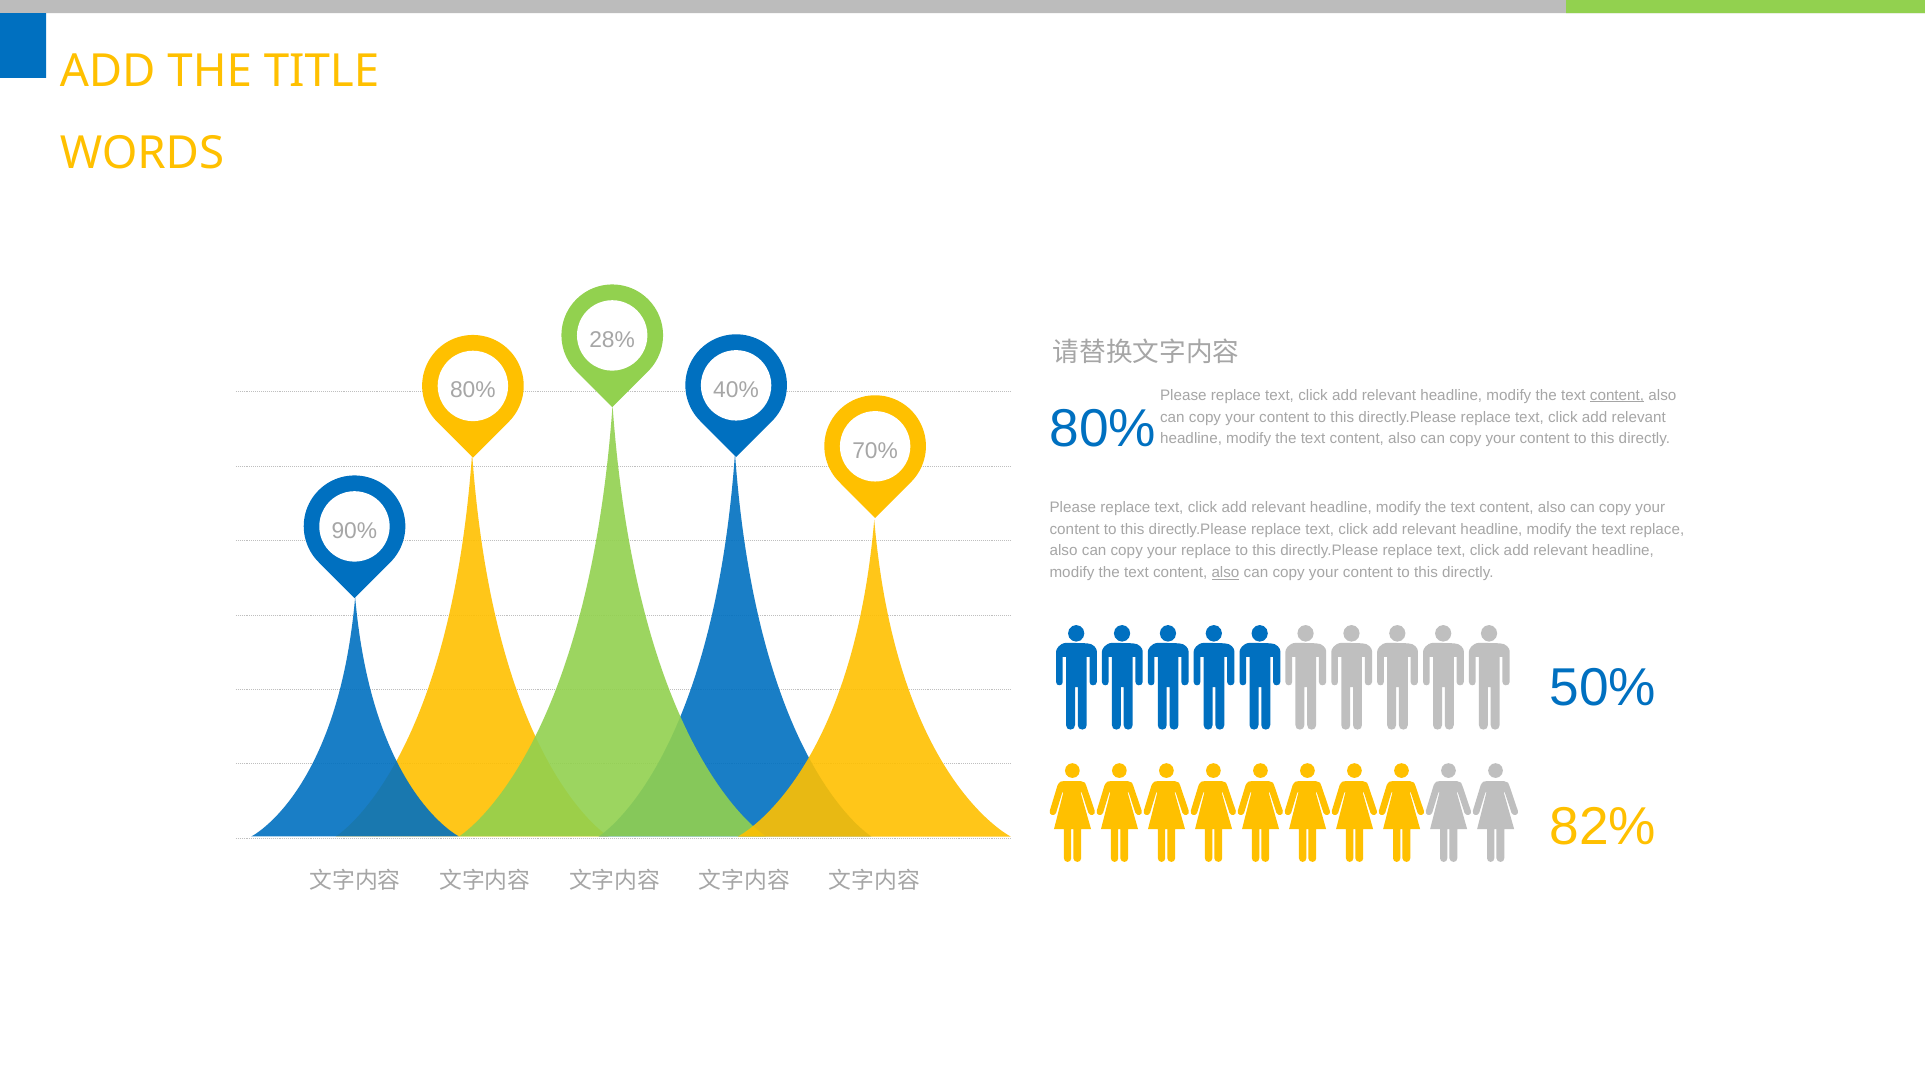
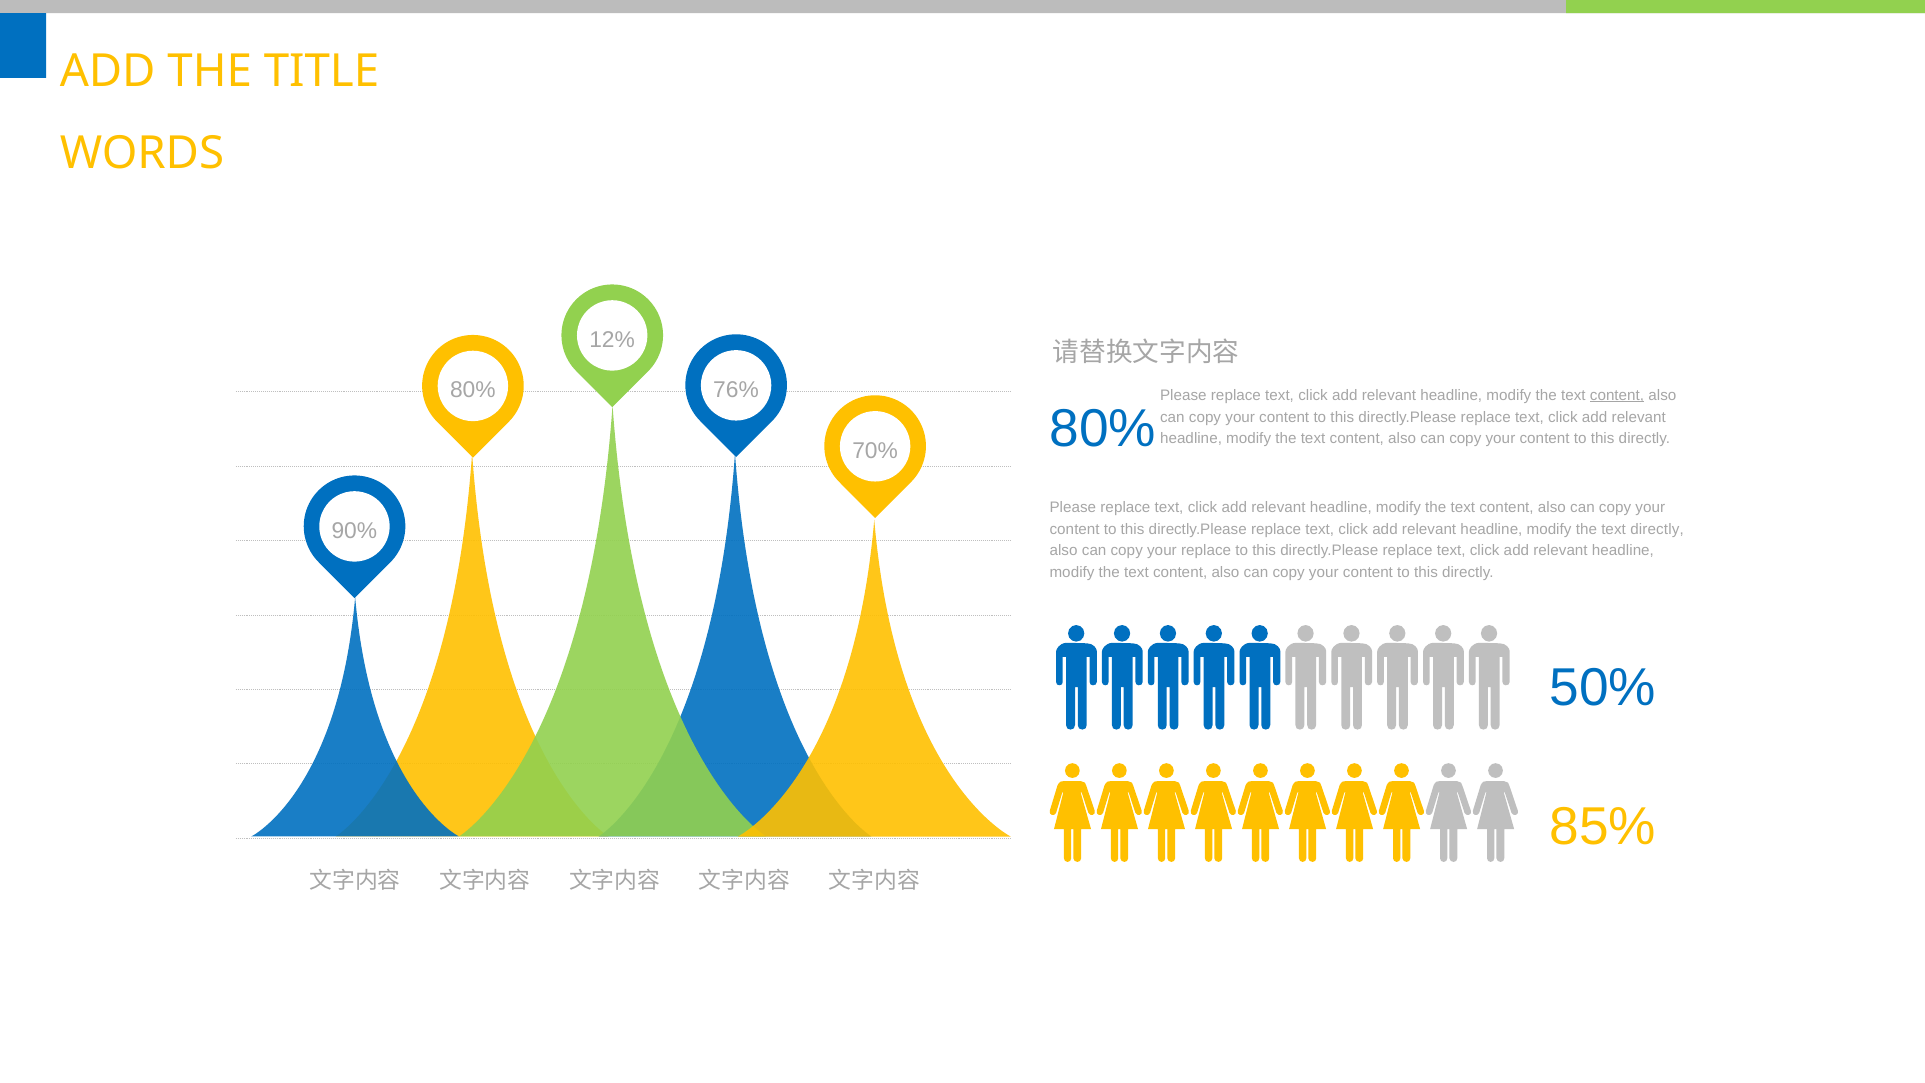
28%: 28% -> 12% (612, 340)
40%: 40% -> 76% (736, 390)
text replace: replace -> directly (1657, 529)
also underline: present -> none (1225, 573)
82%: 82% -> 85% (1603, 827)
